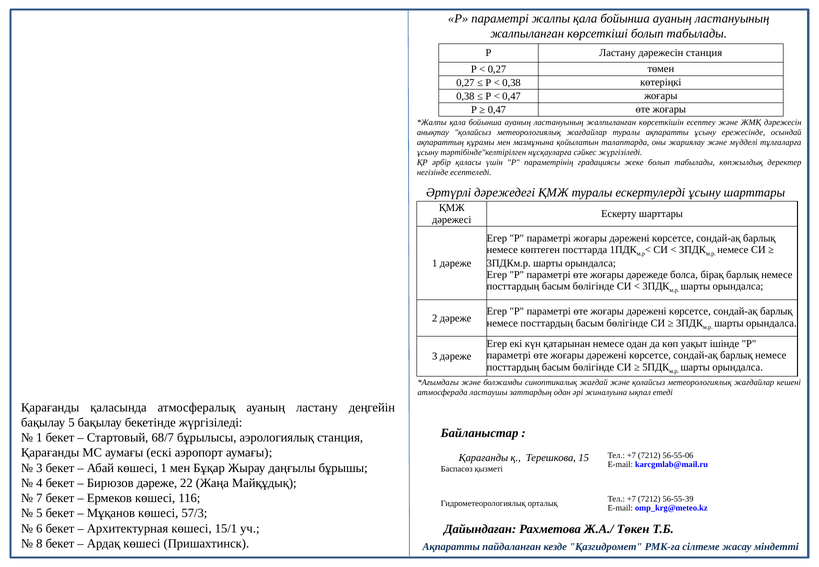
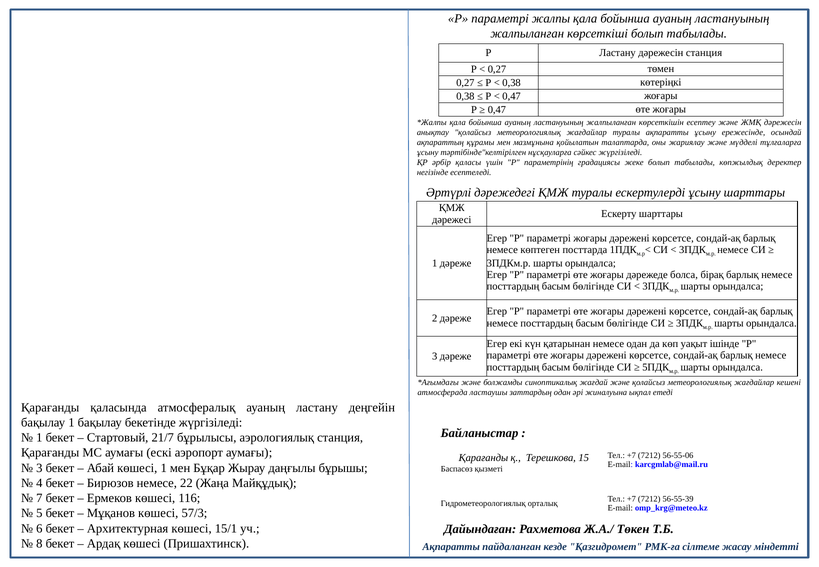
бақылау 5: 5 -> 1 (71, 423)
68/7: 68/7 -> 21/7 (163, 438)
Бирюзов дәреже: дәреже -> немесе (157, 483)
